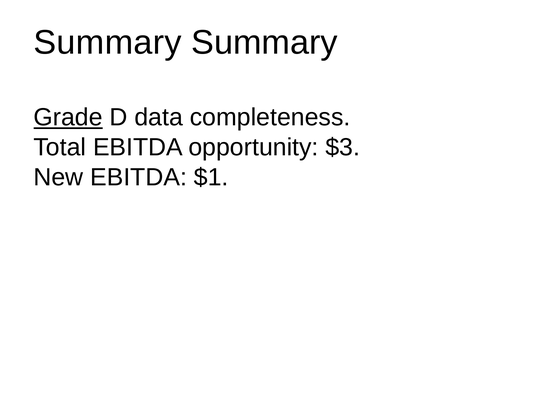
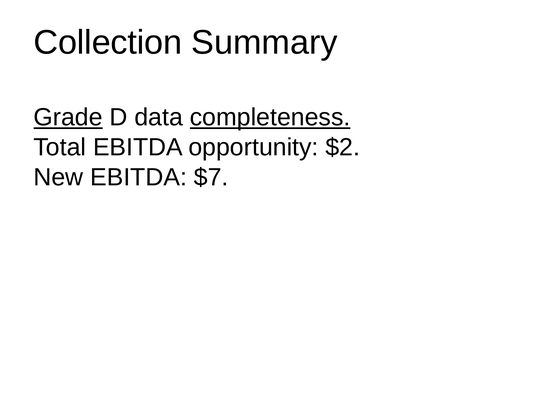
Summary: Summary -> Collection (108, 43)
completeness underline: none -> present (270, 117)
$3: $3 -> $2 (343, 147)
$1: $1 -> $7 (211, 177)
